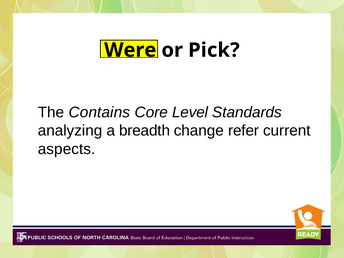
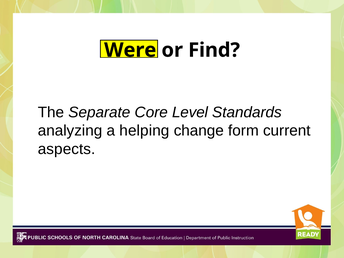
Pick: Pick -> Find (214, 50)
Contains: Contains -> Separate (99, 112)
breadth: breadth -> helping (144, 131)
refer: refer -> form (243, 131)
